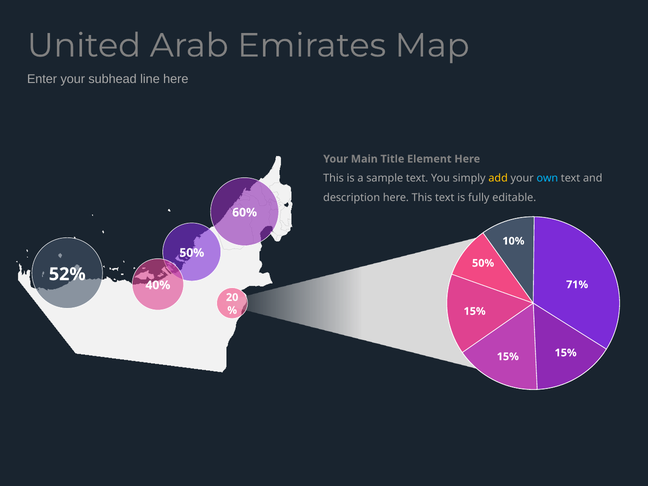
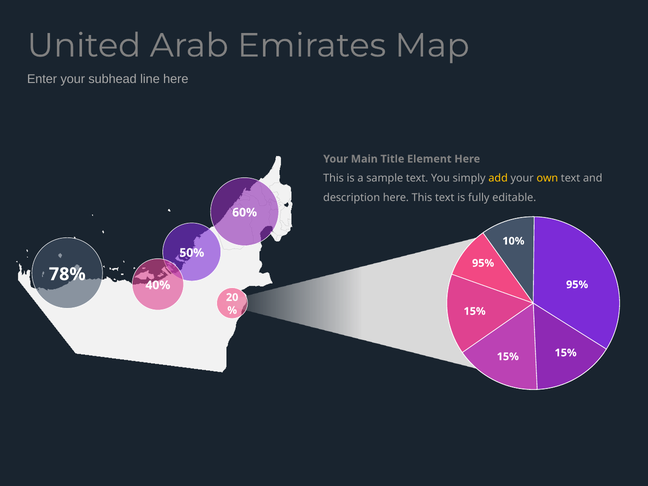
own colour: light blue -> yellow (547, 178)
50%: 50% -> 95% (483, 263)
52%: 52% -> 78% (67, 274)
71%: 71% -> 95% (577, 285)
